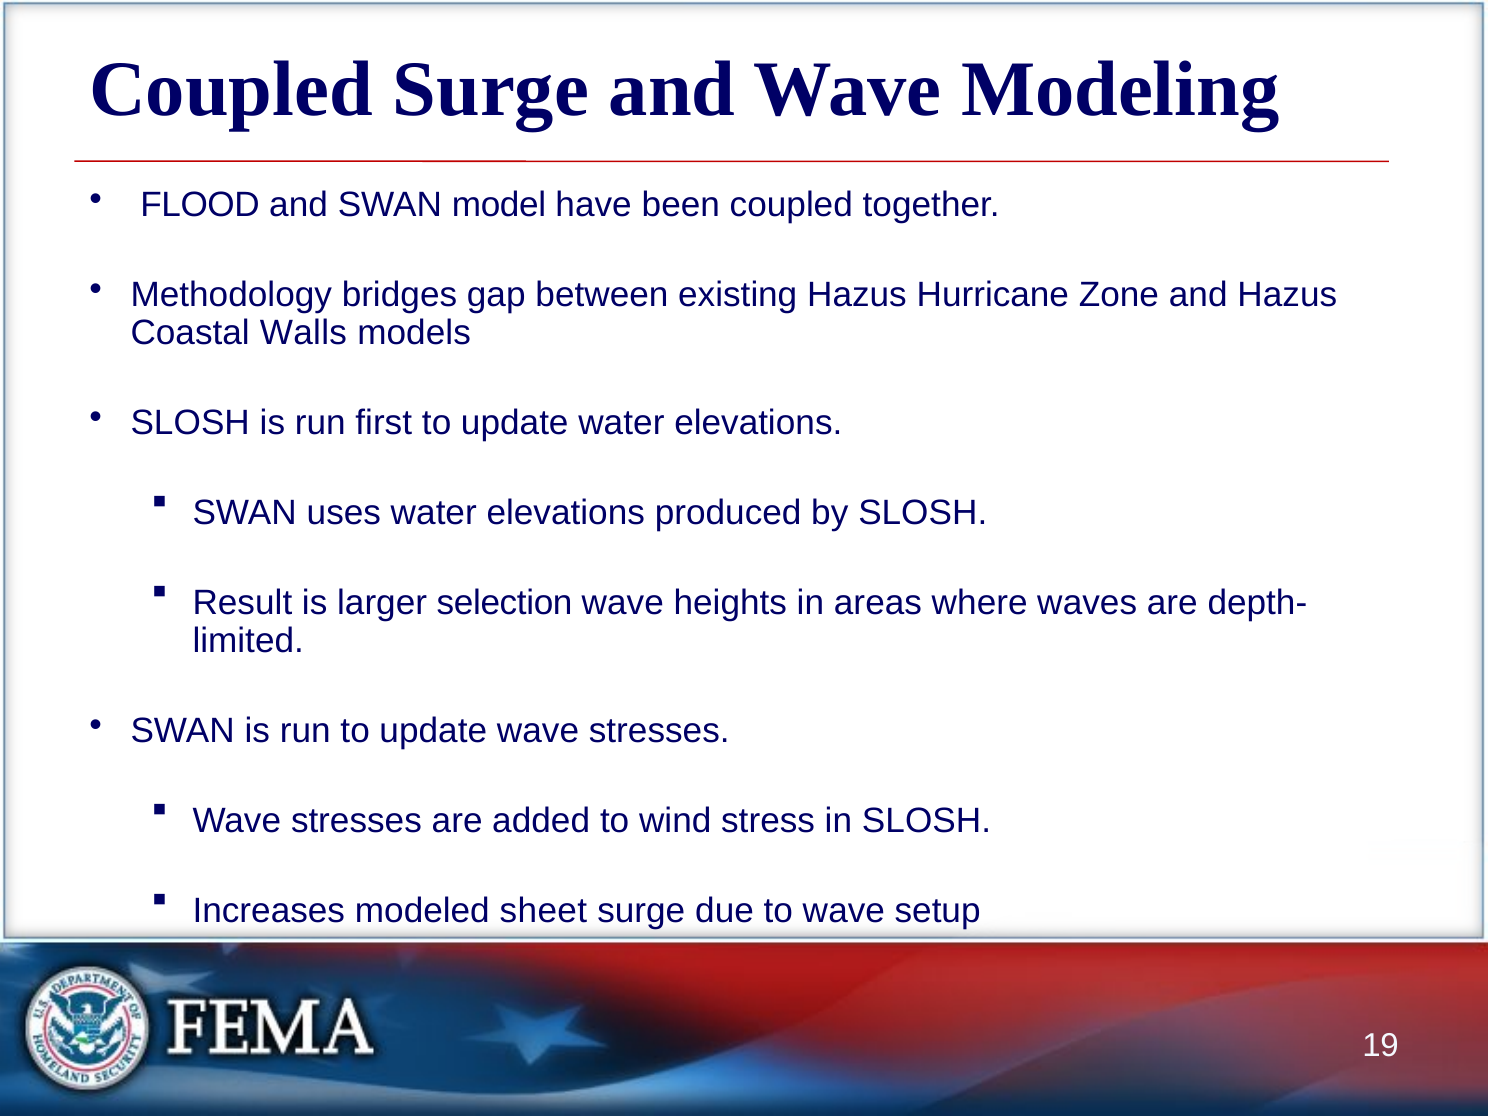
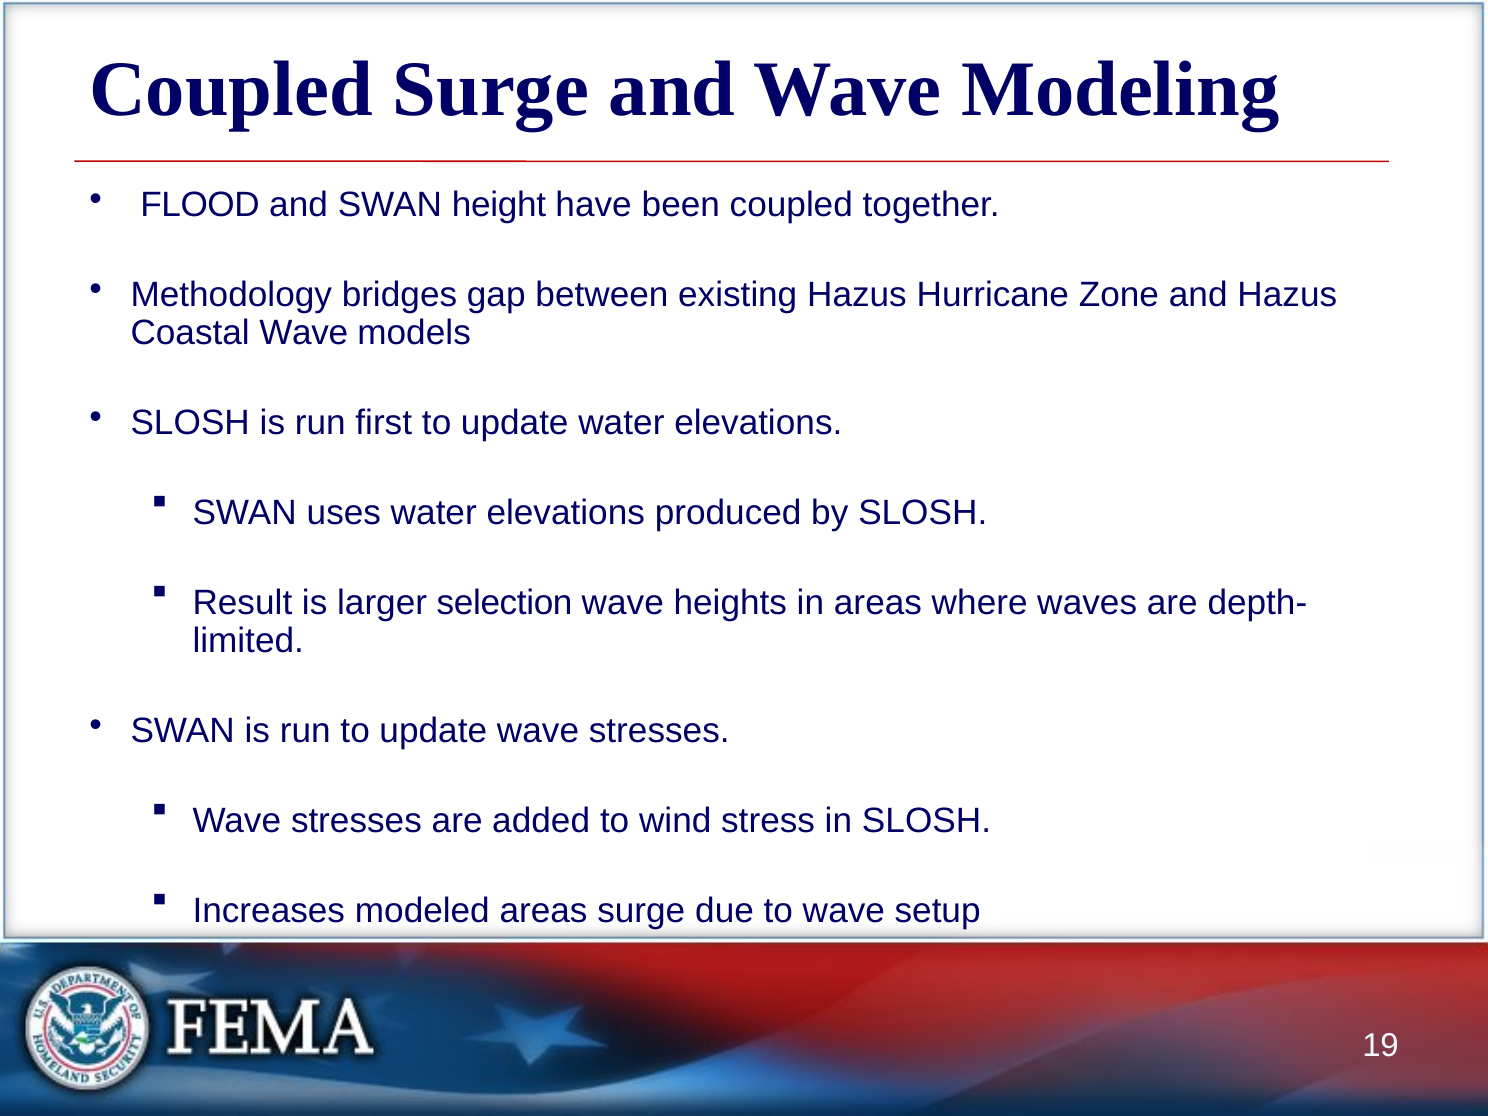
model: model -> height (499, 205)
Coastal Walls: Walls -> Wave (304, 333)
modeled sheet: sheet -> areas (544, 911)
